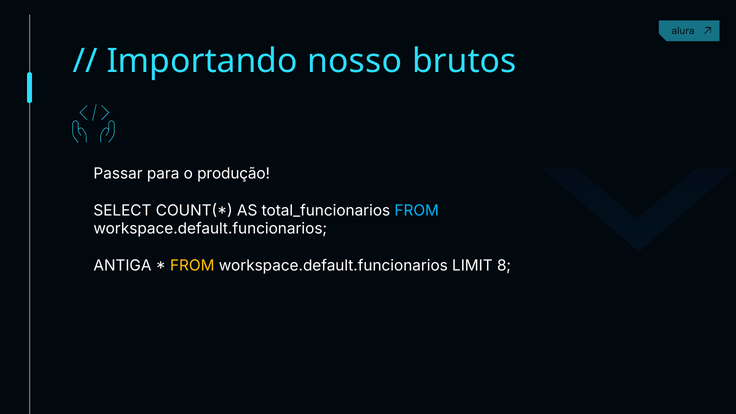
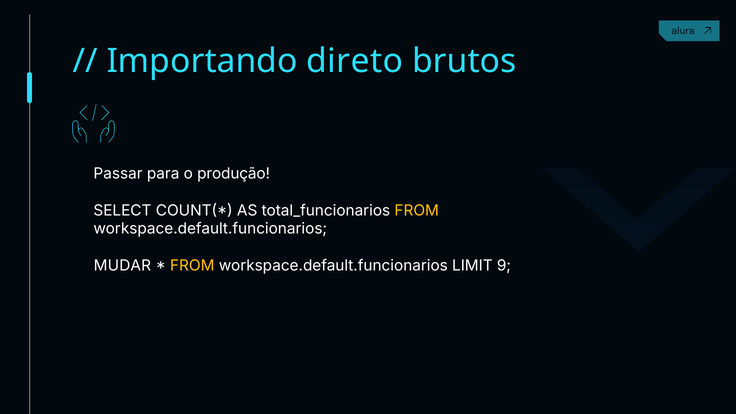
nosso: nosso -> direto (355, 61)
FROM colour: light blue -> yellow (417, 211)
ANTIGA: ANTIGA -> MUDAR (122, 266)
8: 8 -> 9 (504, 266)
